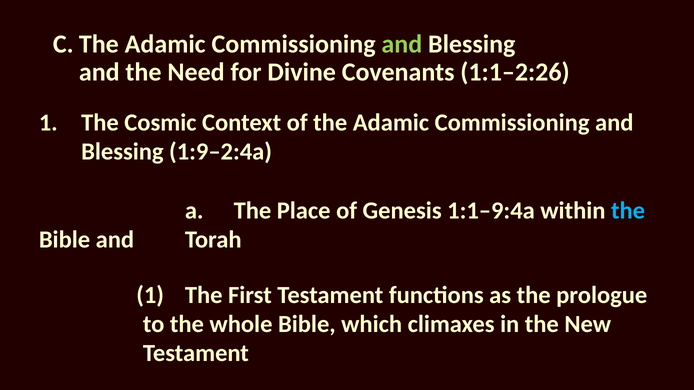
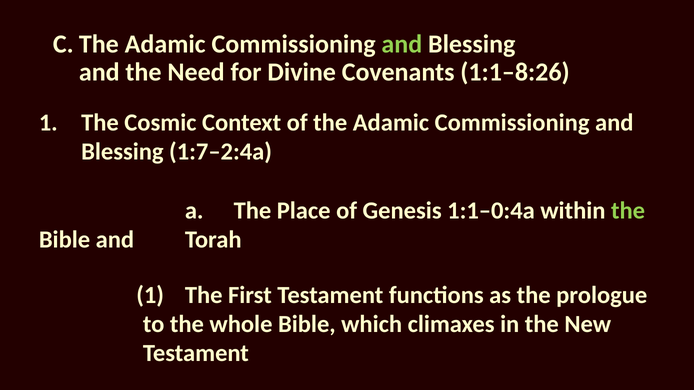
1:1–2:26: 1:1–2:26 -> 1:1–8:26 (515, 72)
1:9–2:4a: 1:9–2:4a -> 1:7–2:4a (221, 152)
1:1–9:4a: 1:1–9:4a -> 1:1–0:4a (491, 211)
the colour: light blue -> light green (628, 211)
